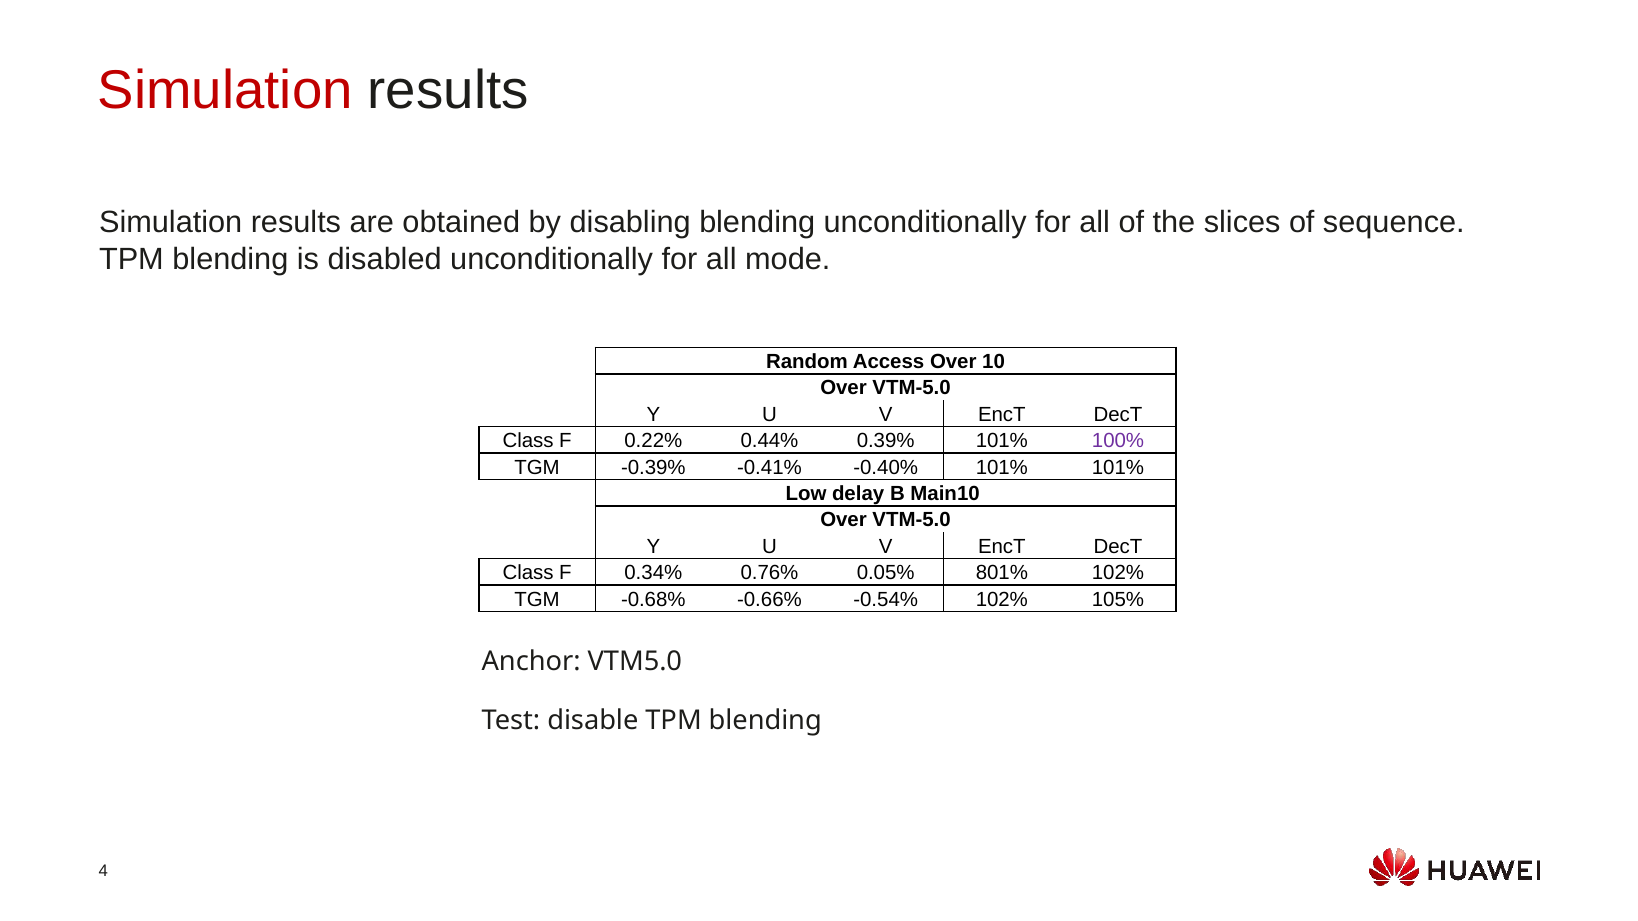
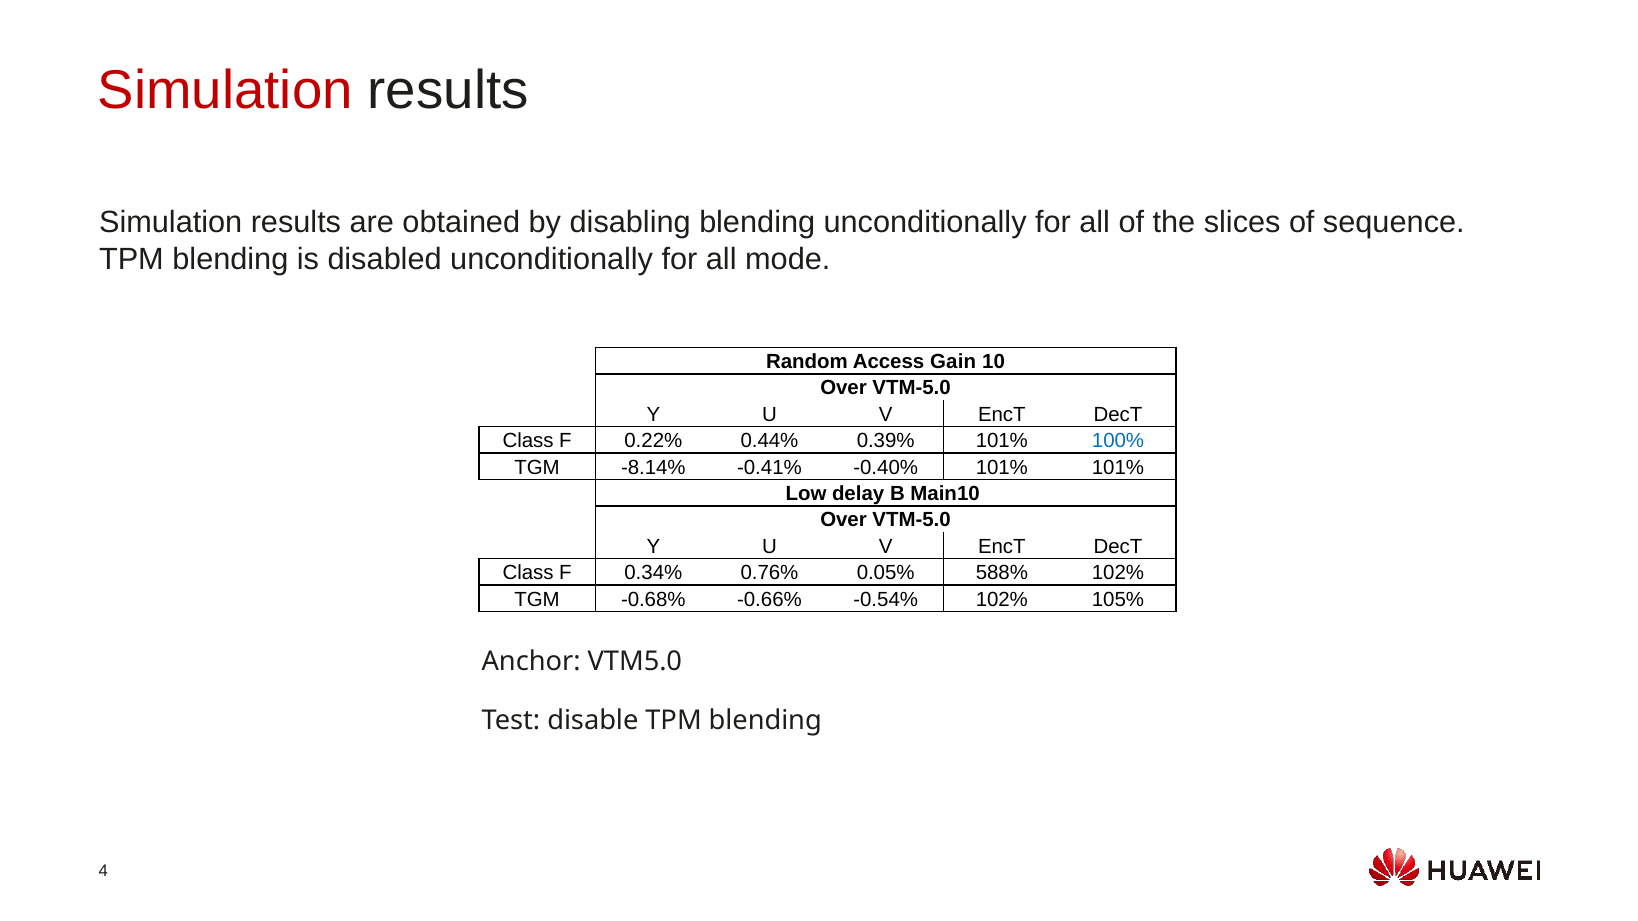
Access Over: Over -> Gain (953, 362)
100% colour: purple -> blue (1118, 441)
-0.39%: -0.39% -> -8.14% (653, 467)
801%: 801% -> 588% (1002, 573)
